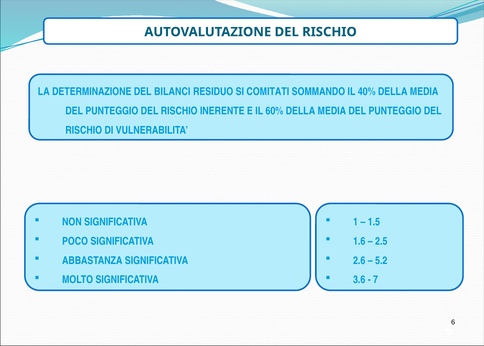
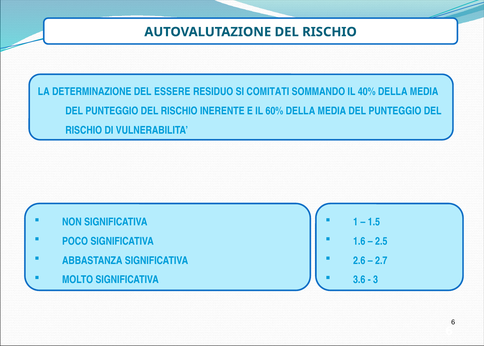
BILANCI: BILANCI -> ESSERE (172, 92)
5.2: 5.2 -> 2.7 (381, 261)
7: 7 -> 3 (376, 280)
